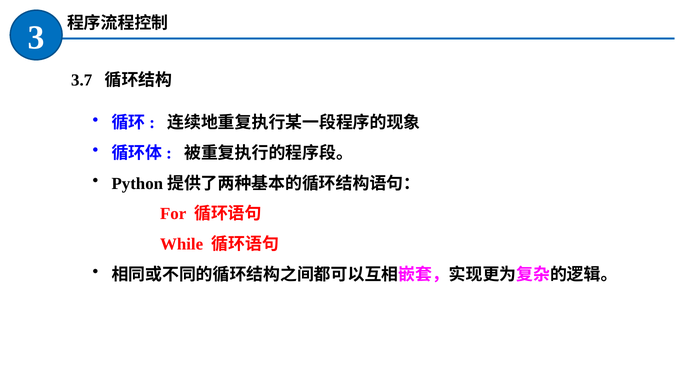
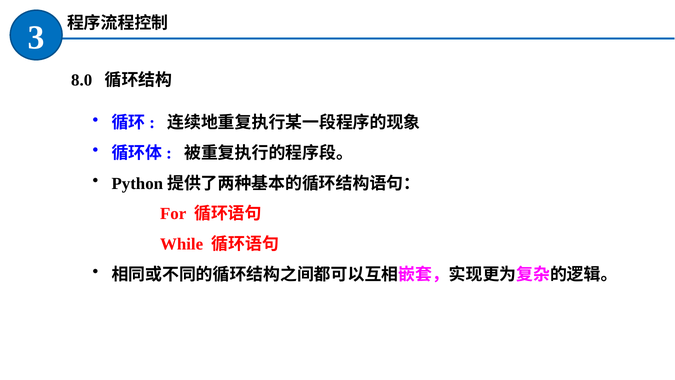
3.7: 3.7 -> 8.0 (82, 80)
